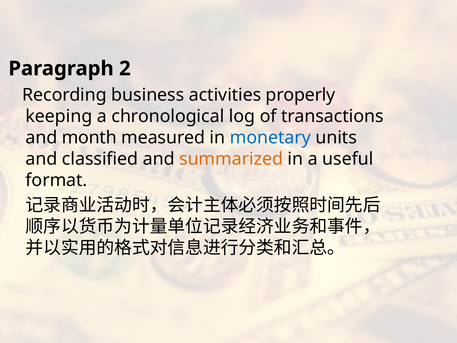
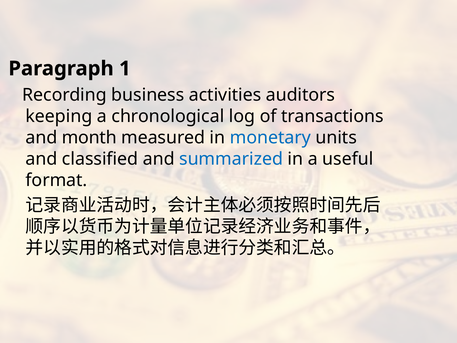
2: 2 -> 1 (125, 69)
properly: properly -> auditors (300, 95)
summarized colour: orange -> blue (231, 159)
